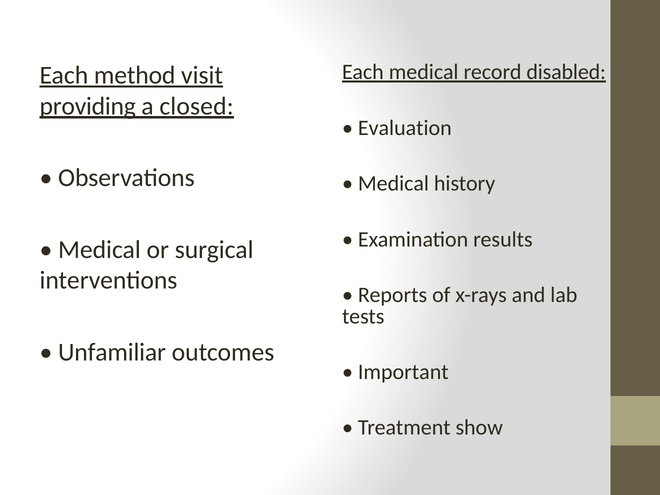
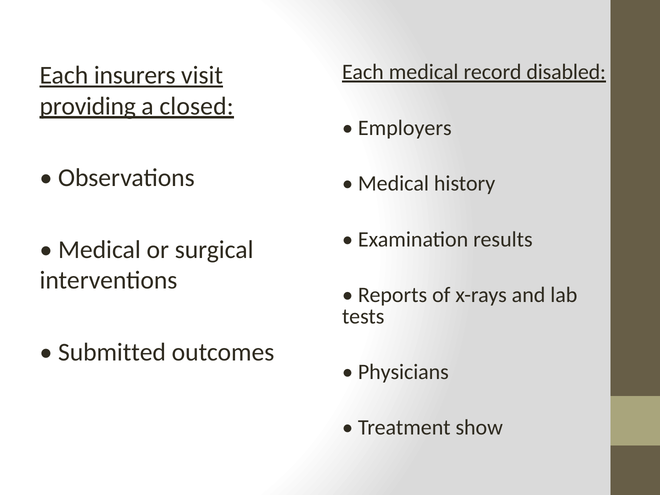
method: method -> insurers (135, 75)
Evaluation: Evaluation -> Employers (405, 128)
Unfamiliar: Unfamiliar -> Submitted (112, 352)
Important: Important -> Physicians (403, 372)
